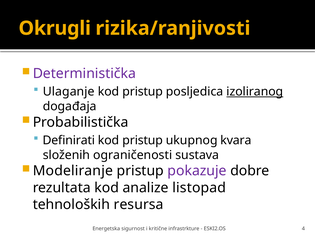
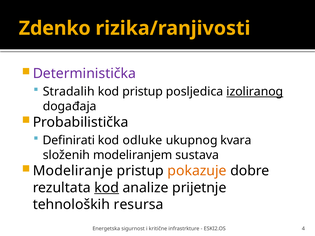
Okrugli: Okrugli -> Zdenko (55, 28)
Ulaganje: Ulaganje -> Stradalih (69, 92)
pristup: pristup -> odluke (143, 140)
ograničenosti: ograničenosti -> modeliranjem (133, 155)
pokazuje colour: purple -> orange (197, 171)
kod underline: none -> present (107, 188)
listopad: listopad -> prijetnje (199, 188)
